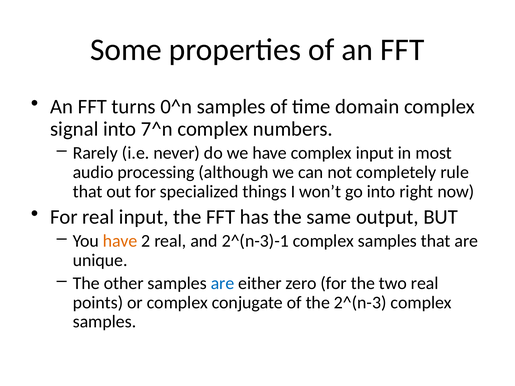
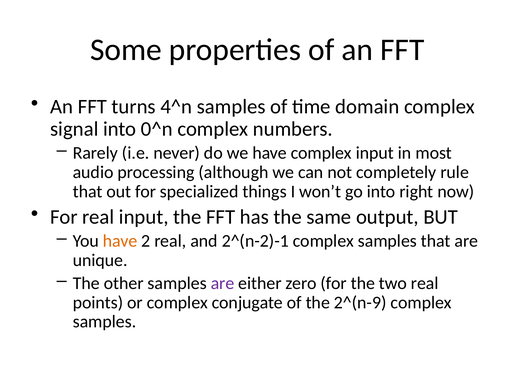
0^n: 0^n -> 4^n (176, 107)
7^n: 7^n -> 0^n (157, 129)
2^(n-3)-1: 2^(n-3)-1 -> 2^(n-2)-1 (255, 241)
are colour: blue -> purple (222, 283)
2^(n-3: 2^(n-3 -> 2^(n-9 (360, 303)
